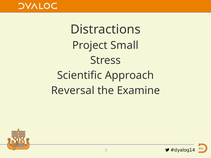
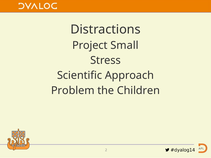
Reversal: Reversal -> Problem (73, 91)
Examine: Examine -> Children (138, 91)
